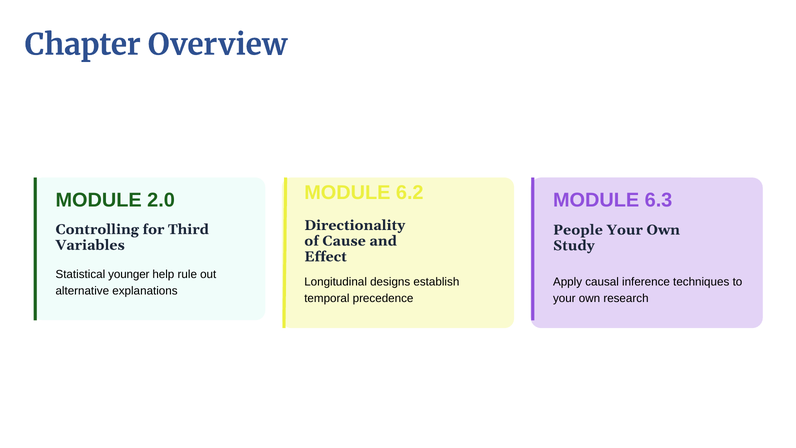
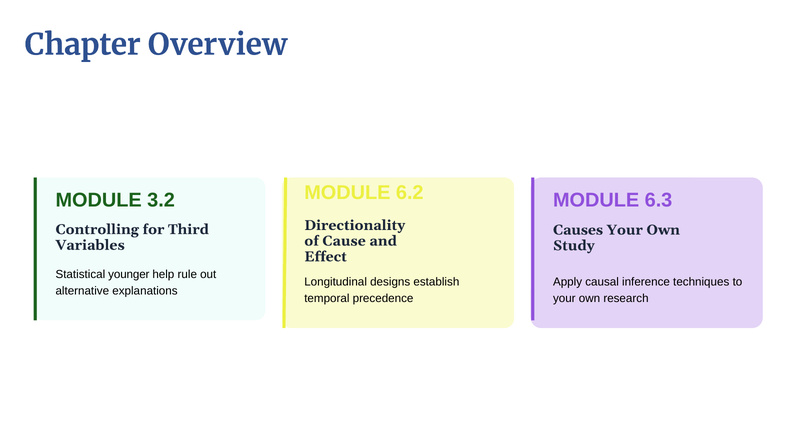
2.0: 2.0 -> 3.2 (161, 200)
People: People -> Causes (578, 230)
